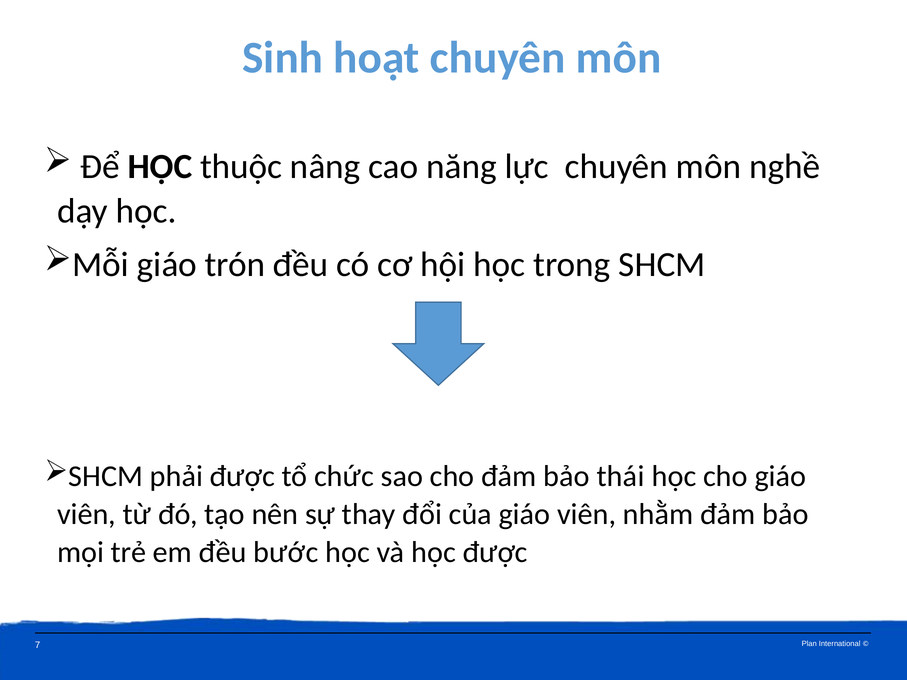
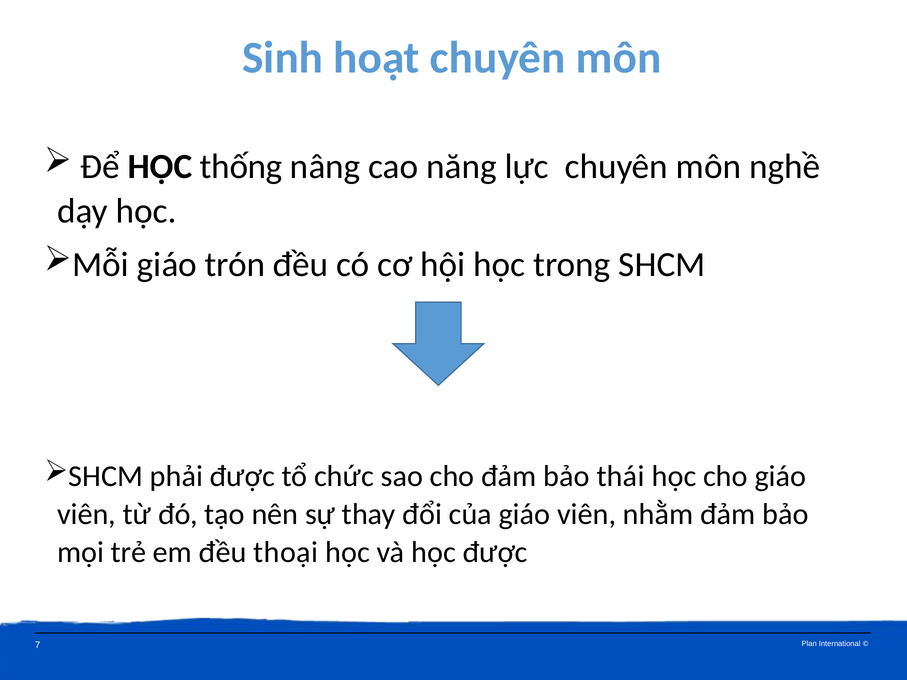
thuộc: thuộc -> thống (241, 167)
bước: bước -> thoại (286, 553)
